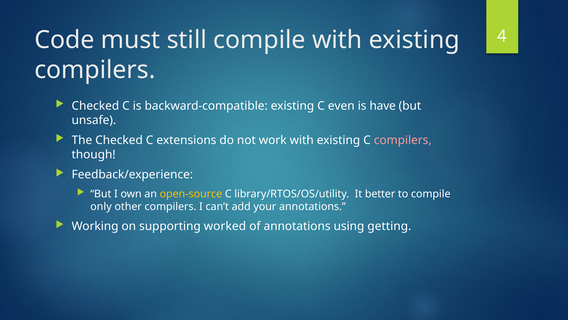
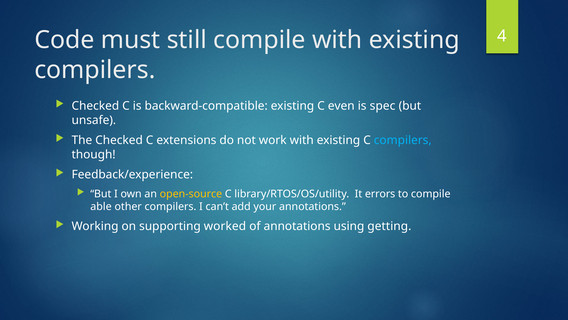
have: have -> spec (383, 106)
compilers colour: pink -> light blue (403, 140)
better: better -> errors (380, 194)
only: only -> able (101, 206)
